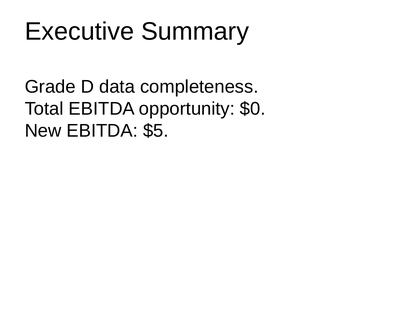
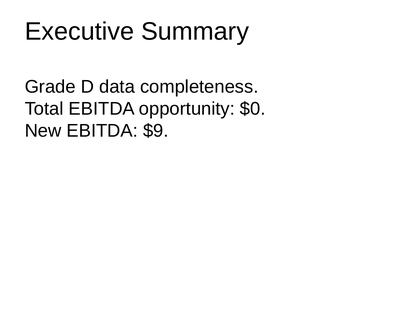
$5: $5 -> $9 (156, 131)
